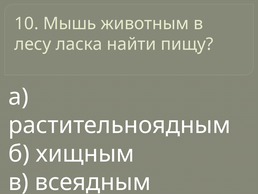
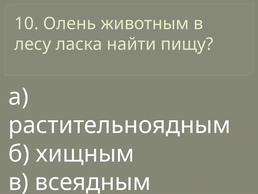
Мышь: Мышь -> Олень (70, 24)
